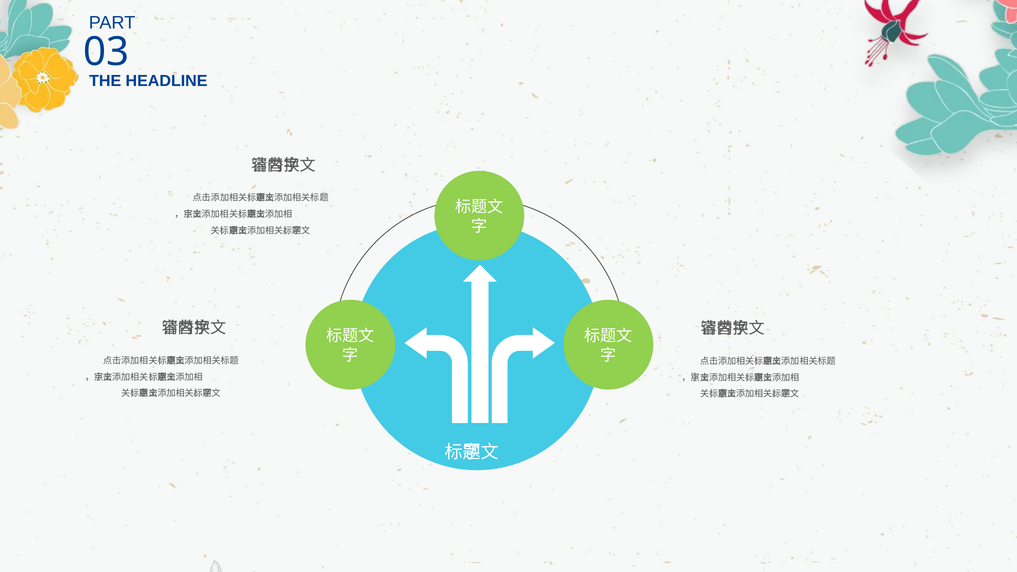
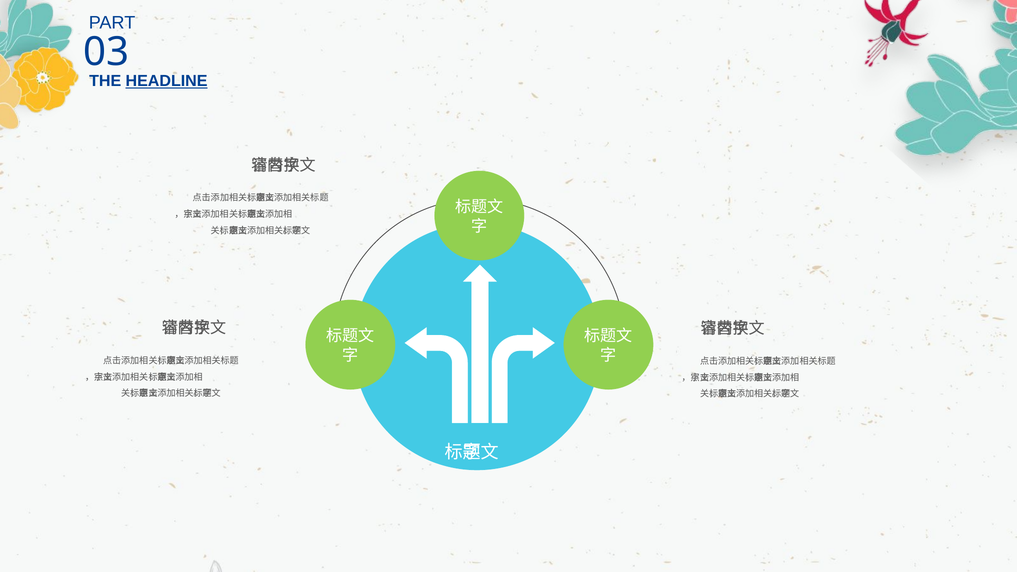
HEADLINE underline: none -> present (167, 81)
